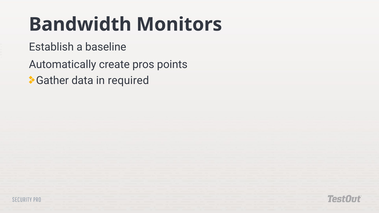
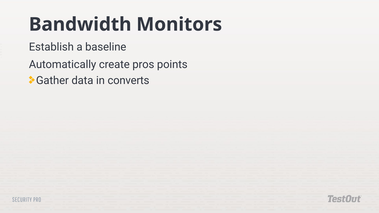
required: required -> converts (128, 81)
